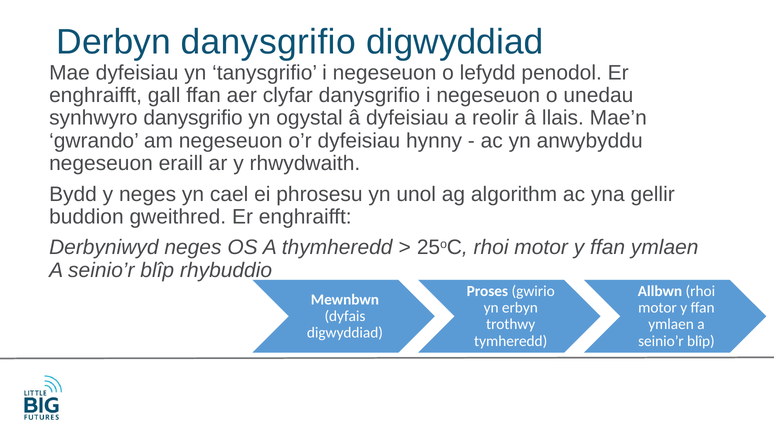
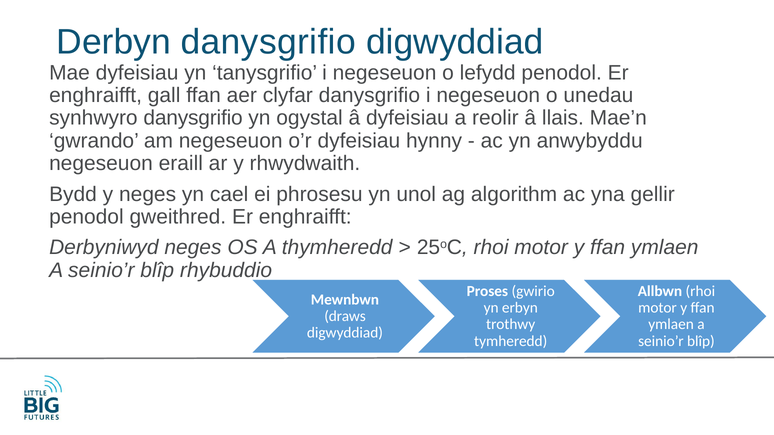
buddion: buddion -> penodol (86, 217)
dyfais: dyfais -> draws (345, 316)
